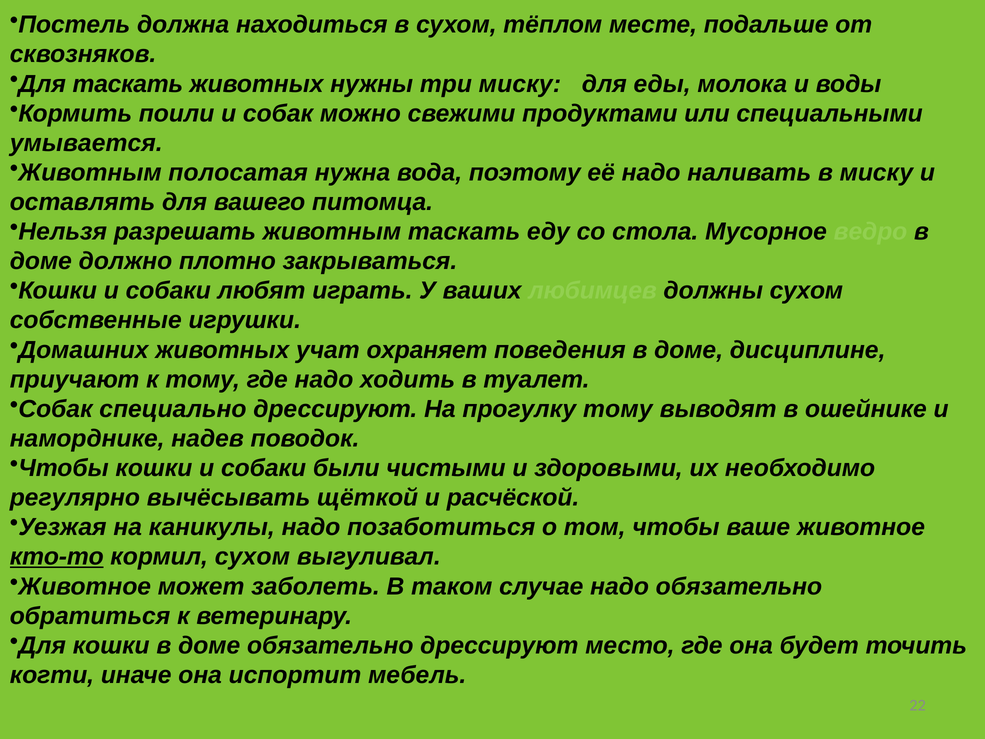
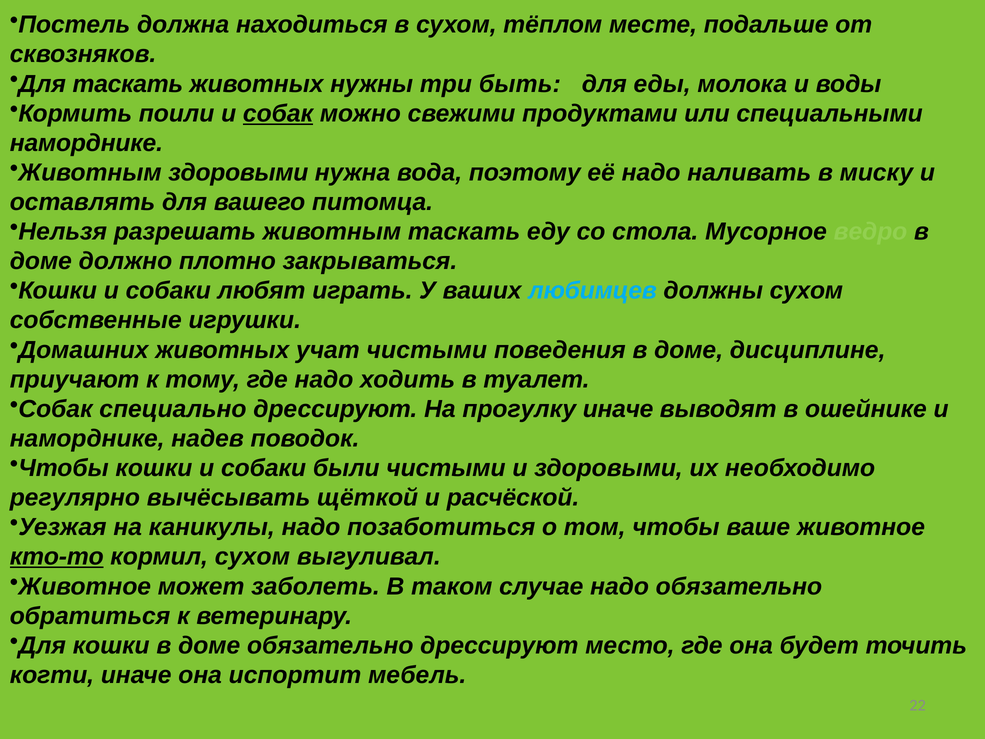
три миску: миску -> быть (520, 84)
собак underline: none -> present (278, 113)
умывается: умывается -> наморднике (86, 143)
Животным полосатая: полосатая -> здоровыми (238, 173)
любимцев colour: light green -> light blue (593, 291)
учат охраняет: охраняет -> чистыми (427, 350)
прогулку тому: тому -> иначе (618, 409)
